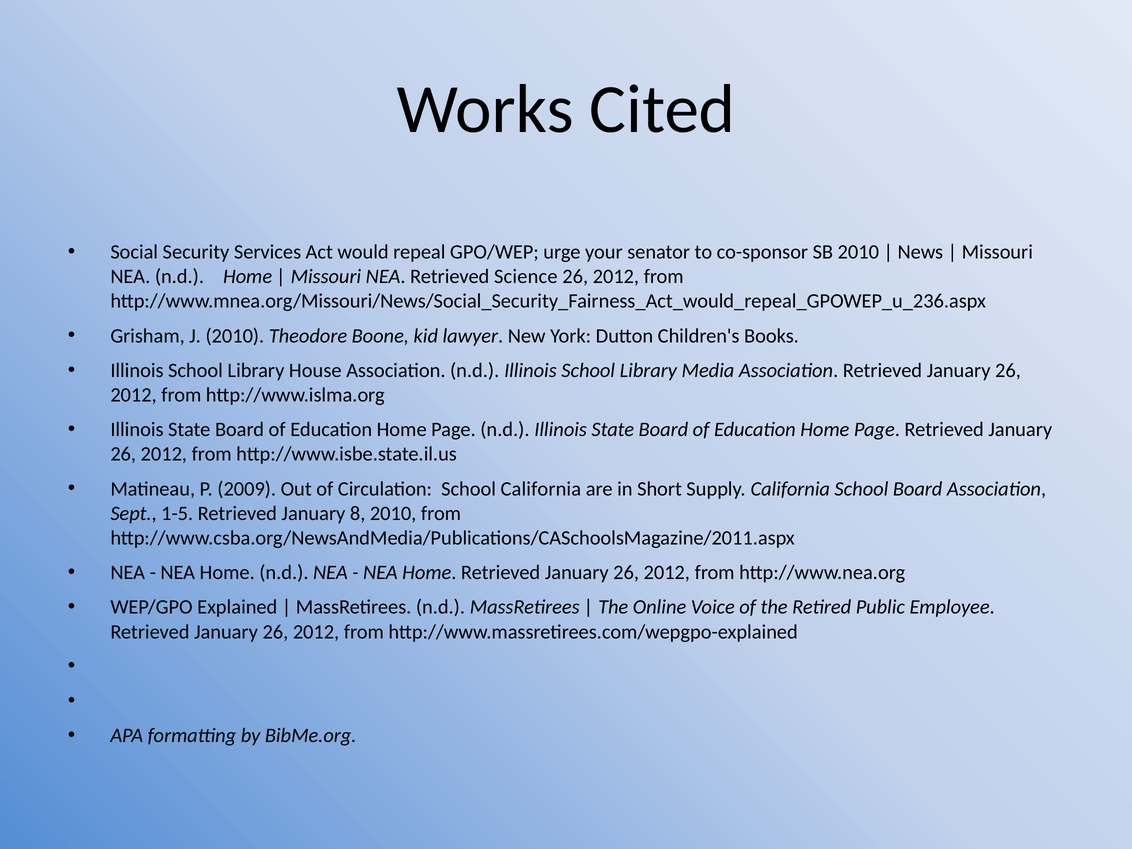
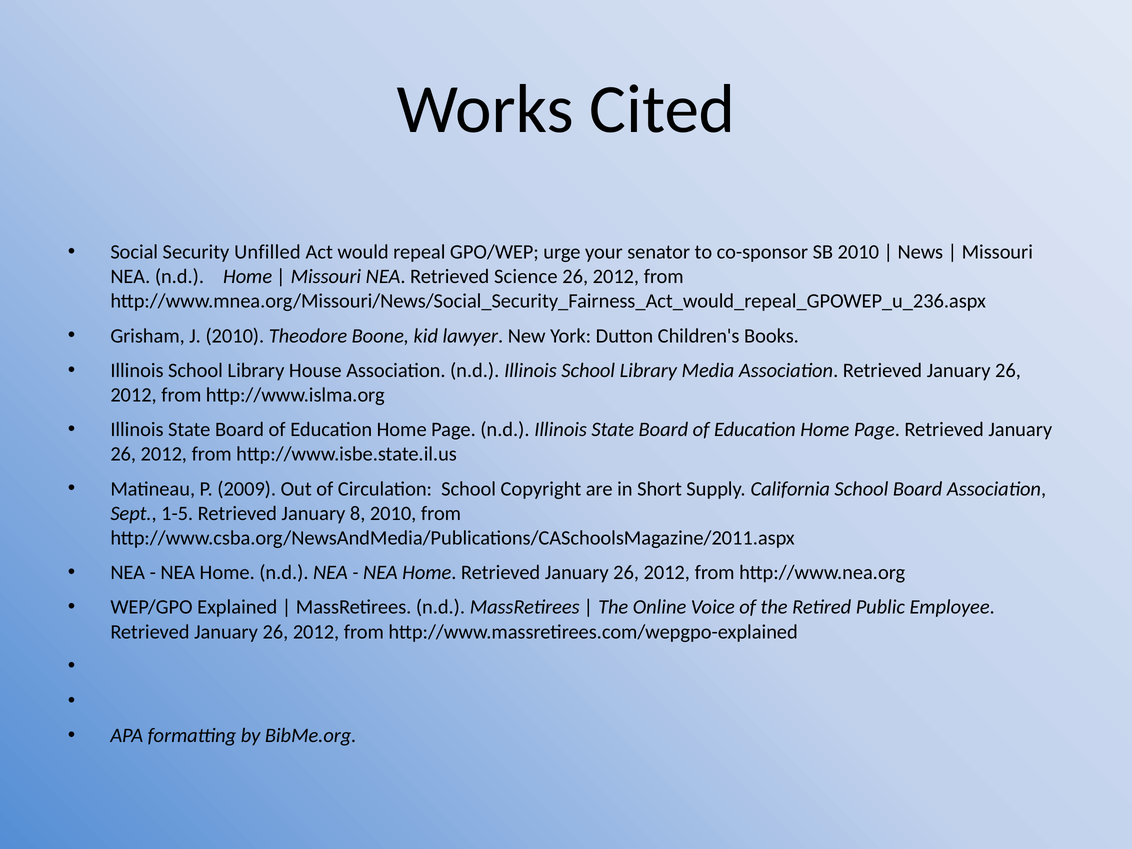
Services: Services -> Unfilled (267, 252)
School California: California -> Copyright (541, 489)
